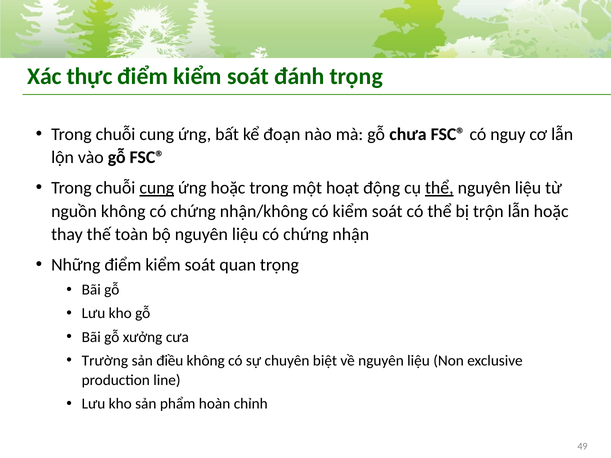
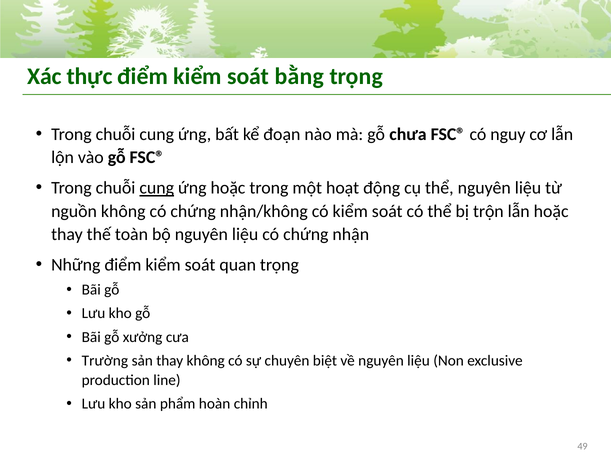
đánh: đánh -> bằng (299, 77)
thể underline: present -> none (439, 188)
sản điều: điều -> thay (170, 361)
